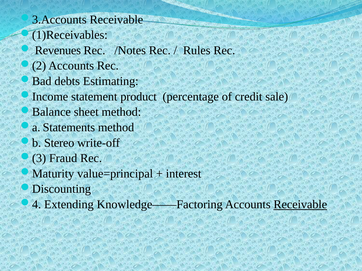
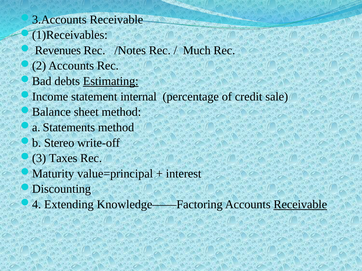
Rules: Rules -> Much (197, 50)
Estimating underline: none -> present (111, 81)
product: product -> internal (139, 97)
Fraud: Fraud -> Taxes (63, 158)
